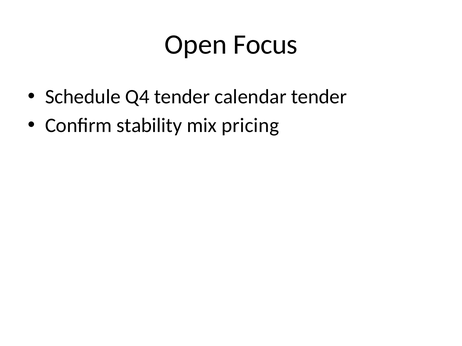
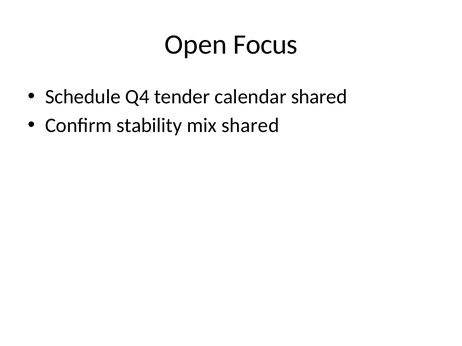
calendar tender: tender -> shared (319, 97)
mix pricing: pricing -> shared (250, 126)
